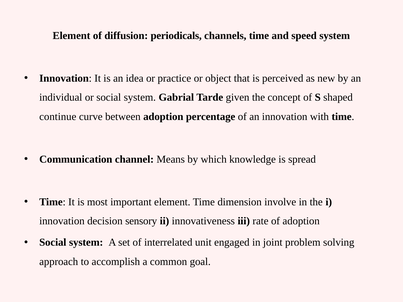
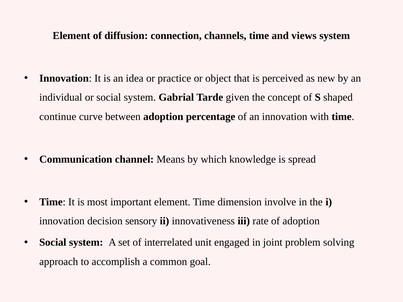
periodicals: periodicals -> connection (176, 36)
speed: speed -> views (304, 36)
